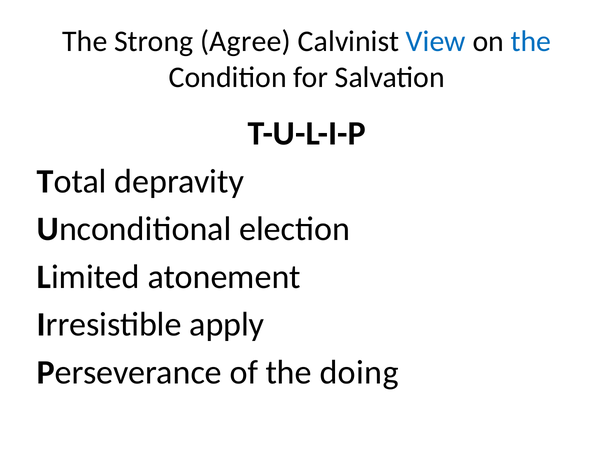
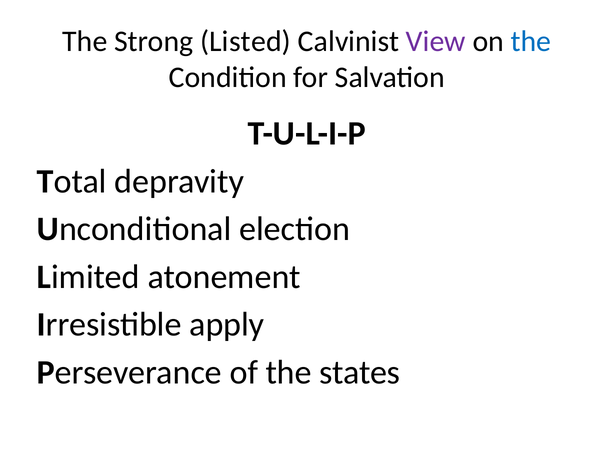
Agree: Agree -> Listed (246, 41)
View colour: blue -> purple (436, 41)
doing: doing -> states (360, 372)
